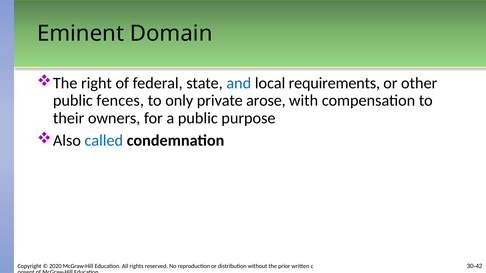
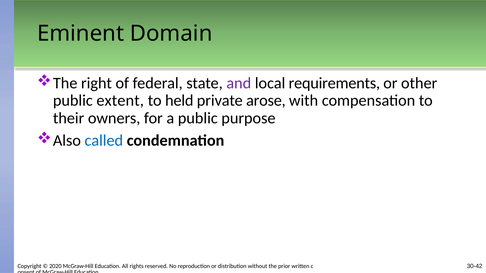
and colour: blue -> purple (239, 83)
fences: fences -> extent (120, 101)
only: only -> held (179, 101)
